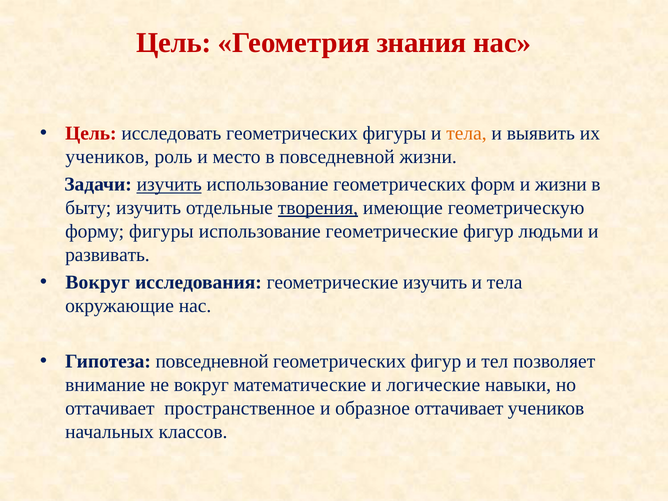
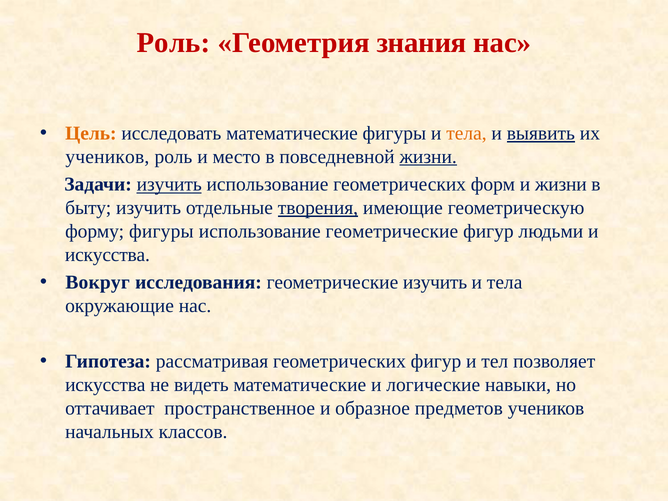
Цель: Цель -> Роль (174, 43)
Цель colour: red -> orange (91, 133)
исследовать геометрических: геометрических -> математические (292, 133)
выявить underline: none -> present (541, 133)
жизни underline: none -> present (428, 157)
развивать: развивать -> искусства (107, 255)
Гипотеза повседневной: повседневной -> рассматривая (212, 361)
внимание: внимание -> искусства (105, 385)
не вокруг: вокруг -> видеть (201, 385)
образное оттачивает: оттачивает -> предметов (459, 408)
